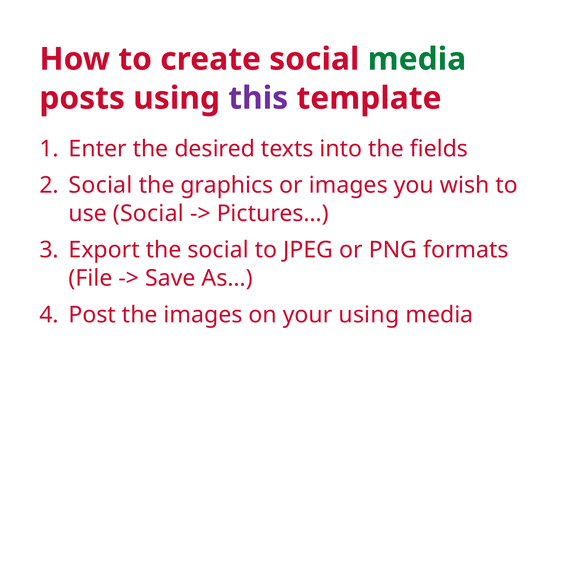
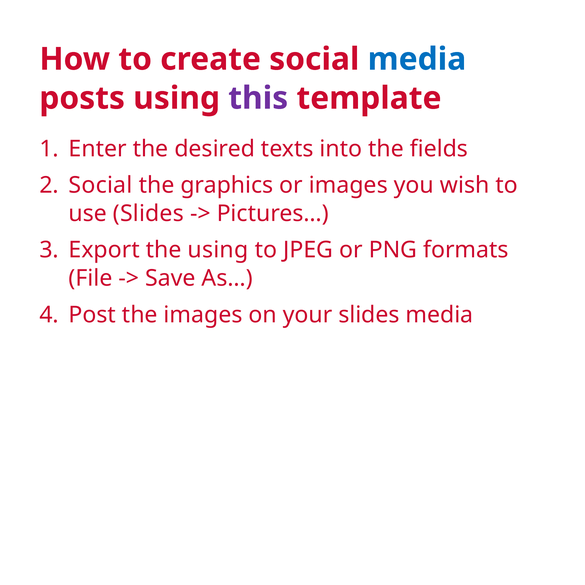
media colour: green -> blue (417, 59)
use Social: Social -> Slides (148, 214)
the social: social -> using (218, 250)
your using: using -> slides (369, 315)
